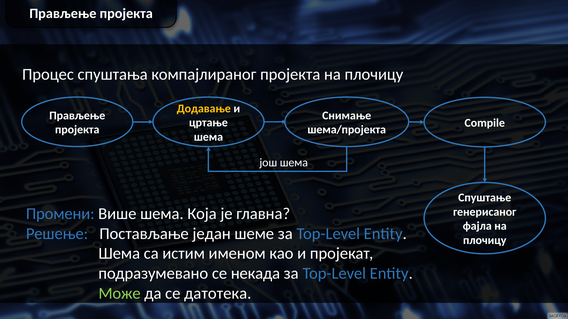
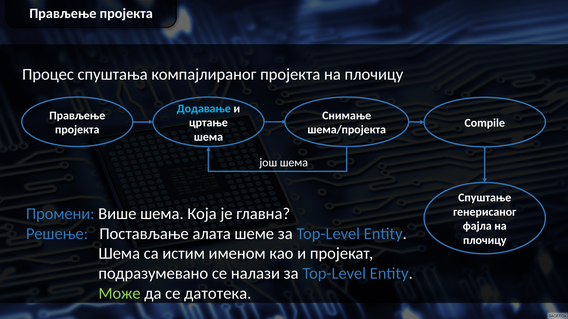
Додавање colour: yellow -> light blue (204, 109)
један: један -> алата (212, 234)
некада: некада -> налази (255, 274)
